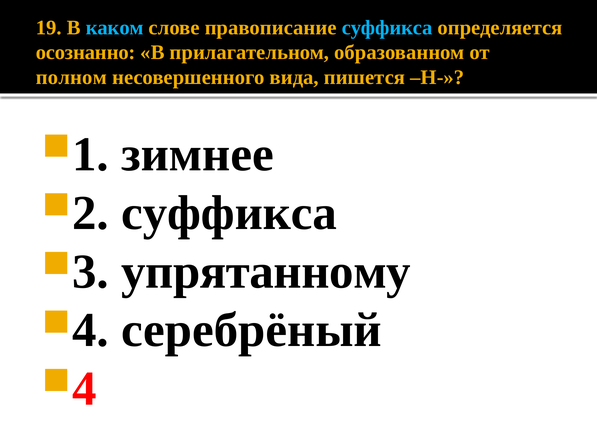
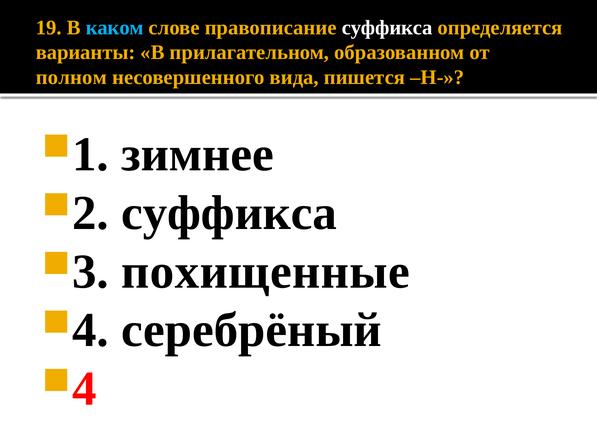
суффикса colour: light blue -> white (387, 28)
осознанно: осознанно -> варианты (86, 52)
упрятанному: упрятанному -> похищенные (266, 272)
